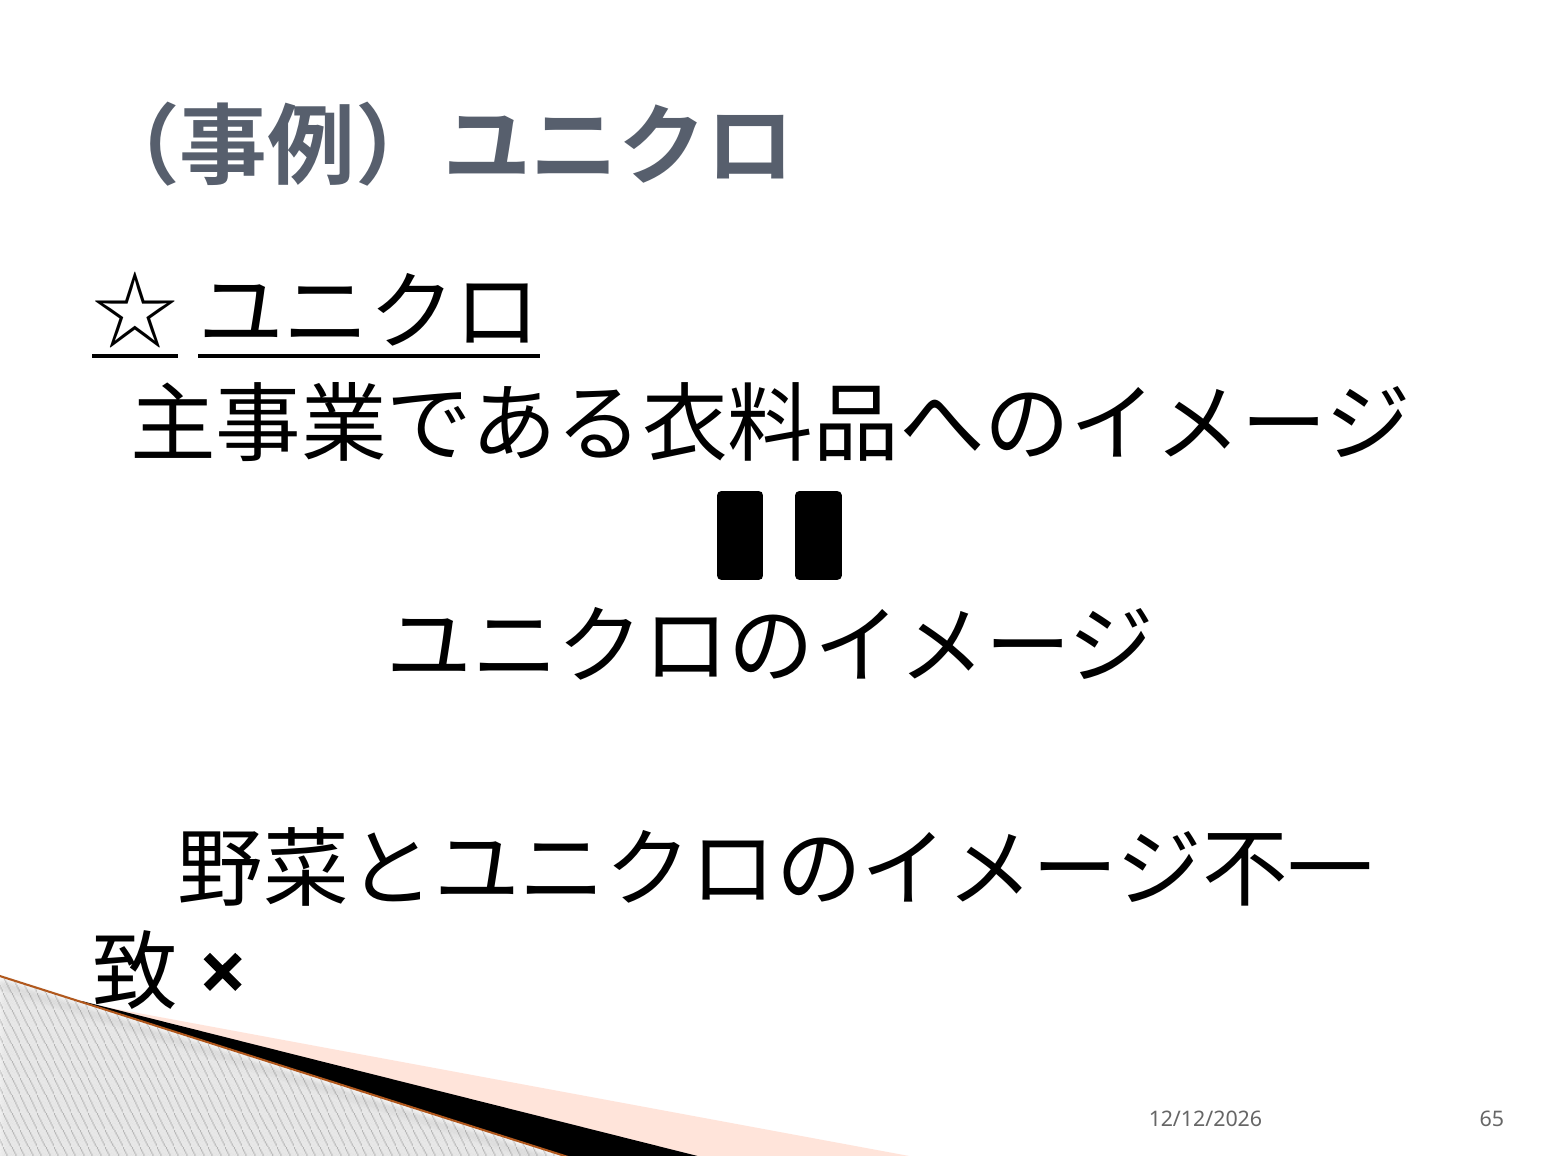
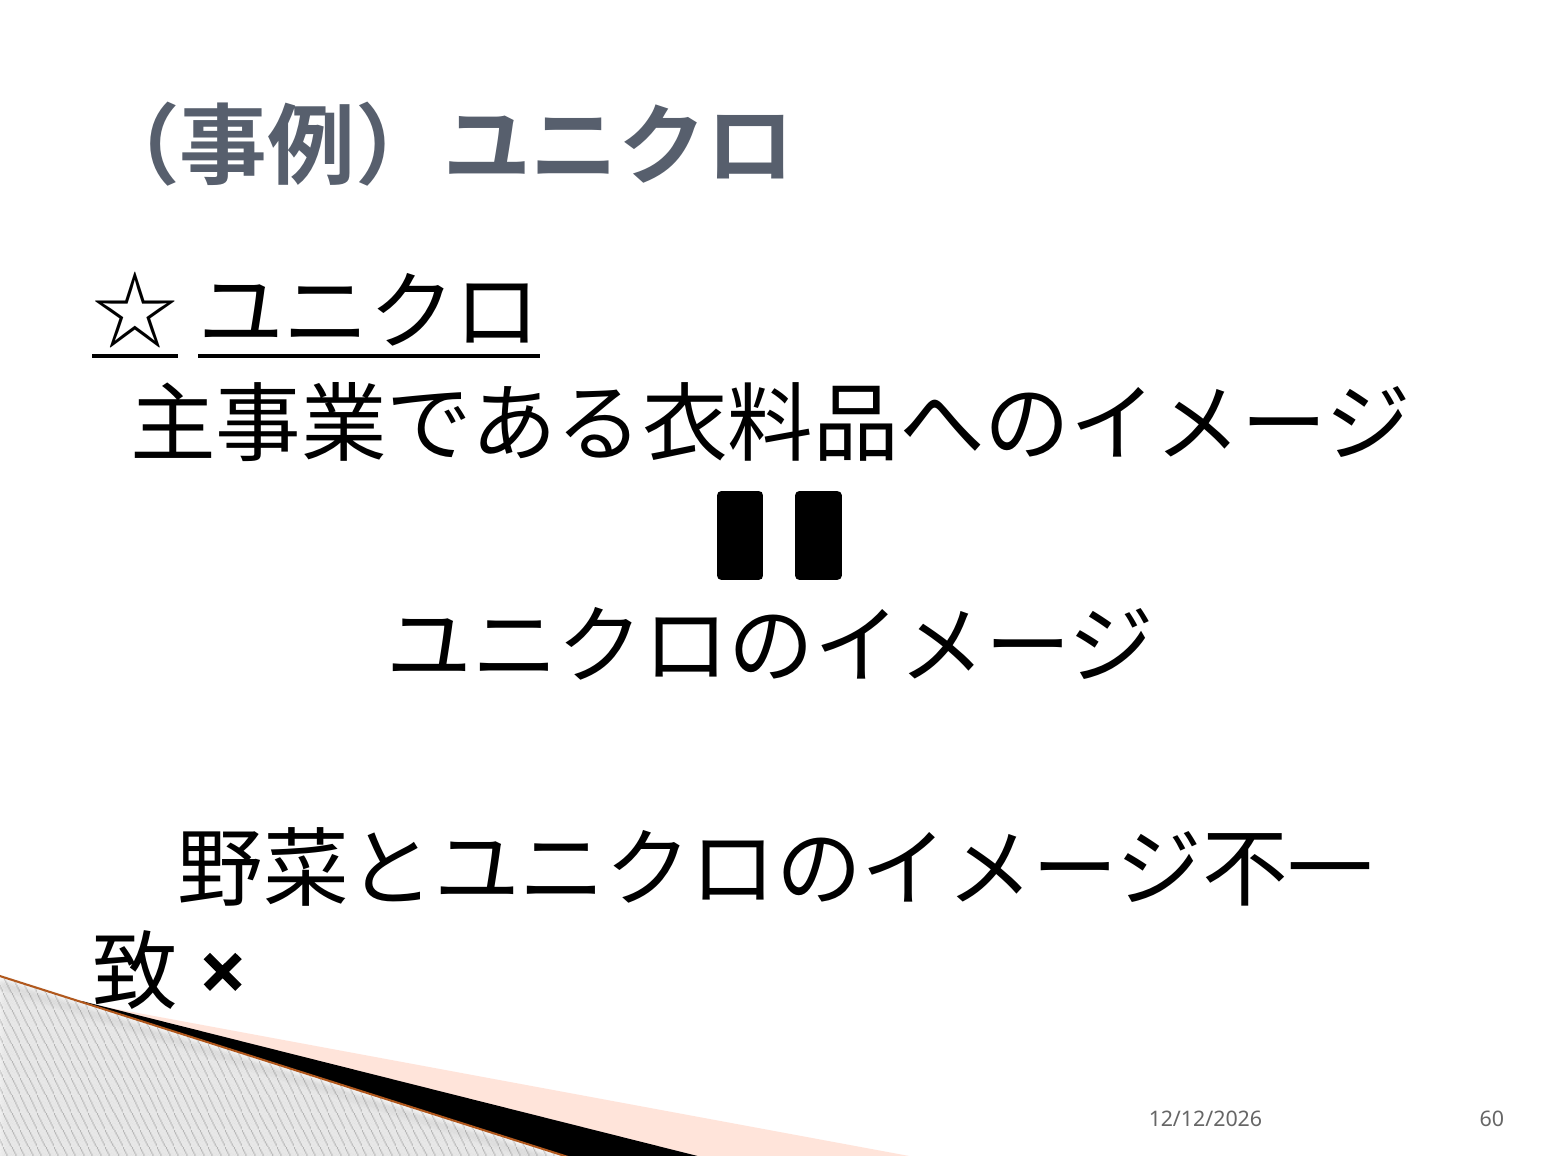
65: 65 -> 60 (1492, 1119)
